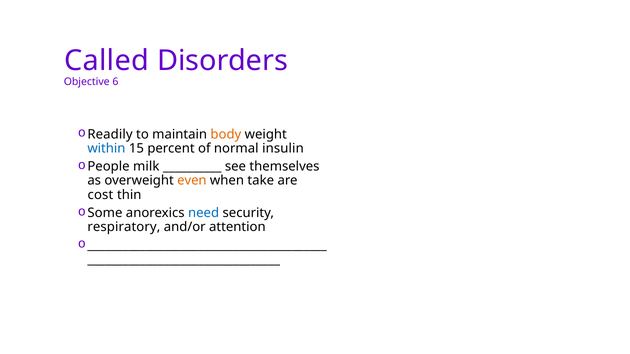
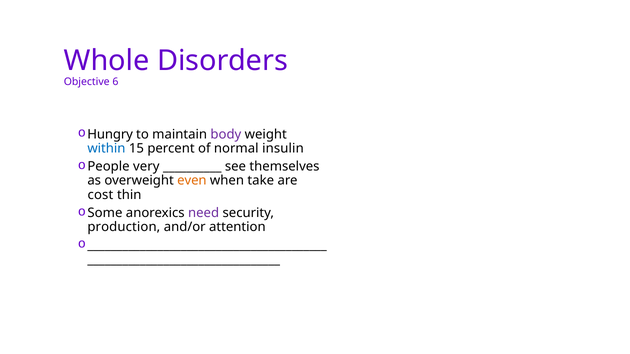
Called: Called -> Whole (107, 61)
Readily: Readily -> Hungry (110, 134)
body colour: orange -> purple (226, 134)
milk: milk -> very (146, 167)
need colour: blue -> purple (204, 213)
respiratory: respiratory -> production (124, 227)
